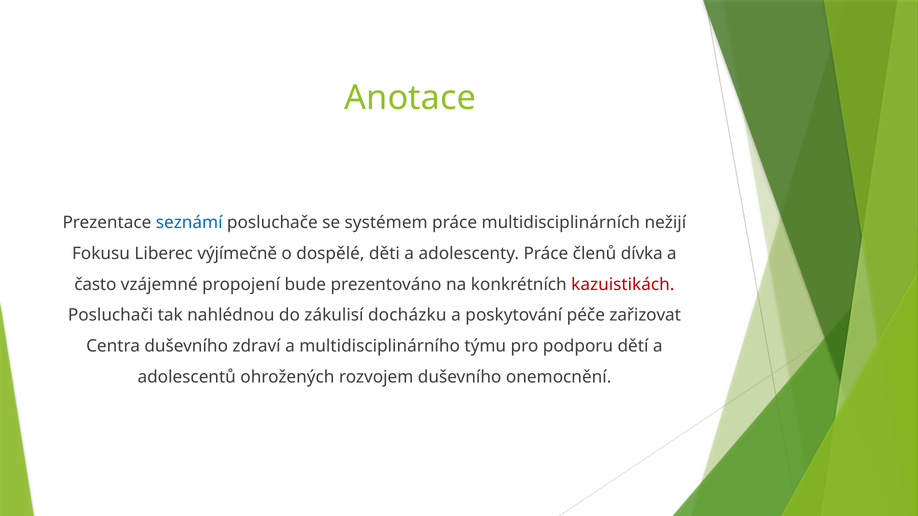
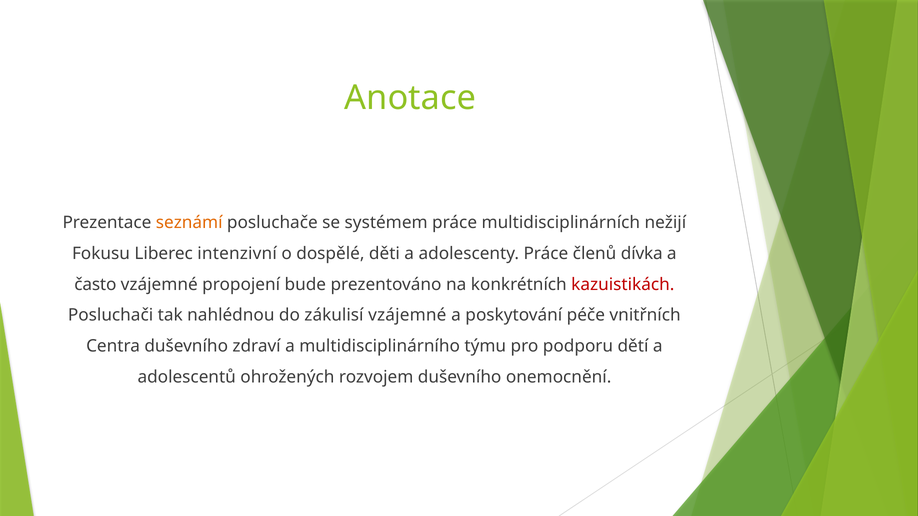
seznámí colour: blue -> orange (189, 223)
výjímečně: výjímečně -> intenzivní (237, 254)
zákulisí docházku: docházku -> vzájemné (407, 316)
zařizovat: zařizovat -> vnitřních (645, 316)
